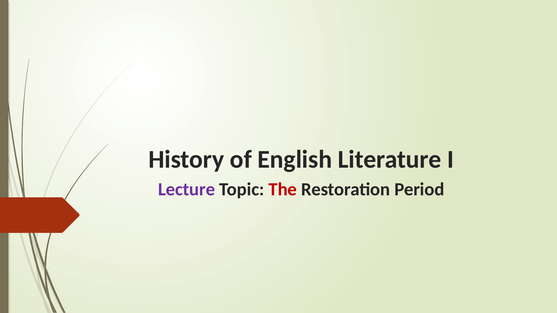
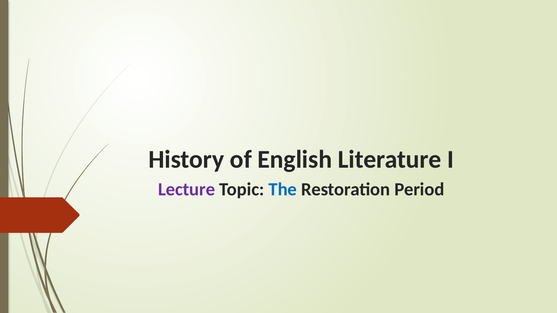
The colour: red -> blue (283, 190)
